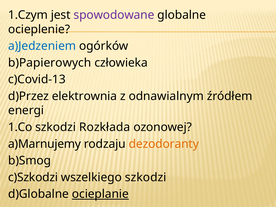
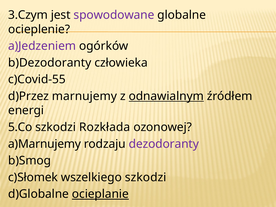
1.Czym: 1.Czym -> 3.Czym (28, 15)
a)Jedzeniem colour: blue -> purple (42, 46)
b)Papierowych: b)Papierowych -> b)Dezodoranty (50, 63)
c)Covid-13: c)Covid-13 -> c)Covid-55 (37, 79)
elektrownia: elektrownia -> marnujemy (84, 96)
odnawialnym underline: none -> present (166, 96)
1.Co: 1.Co -> 5.Co (20, 127)
dezodoranty colour: orange -> purple (164, 144)
c)Szkodzi: c)Szkodzi -> c)Słomek (33, 177)
